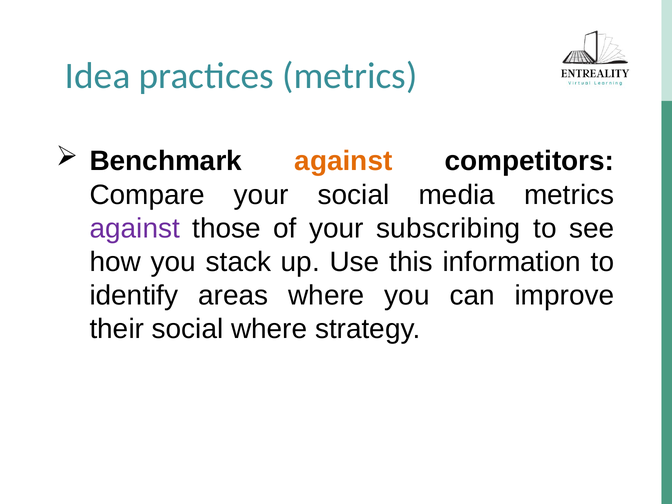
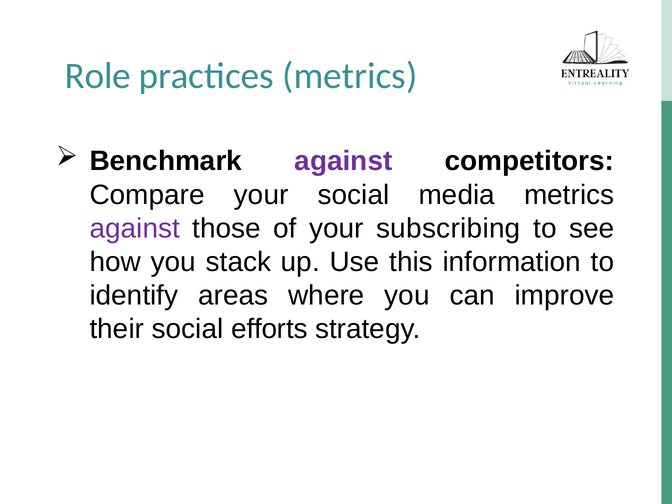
Idea: Idea -> Role (98, 76)
against colour: orange -> purple (343, 161)
social where: where -> efforts (269, 329)
